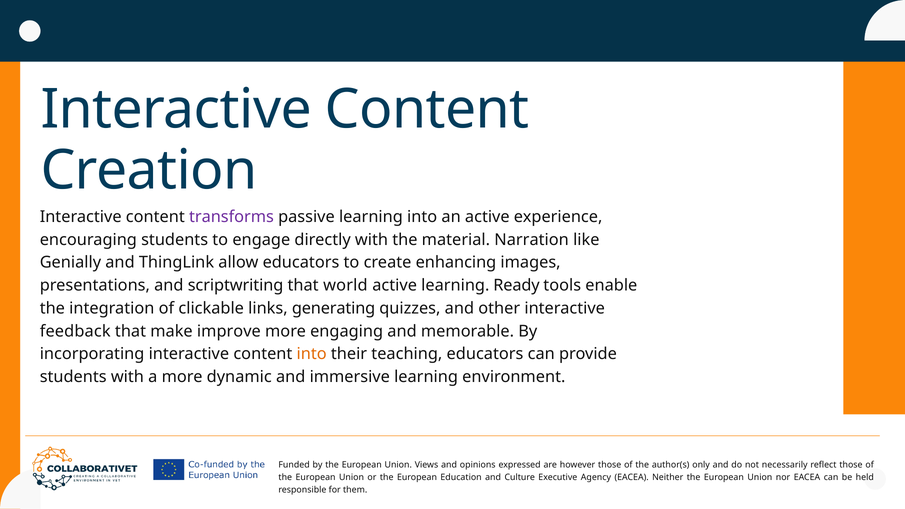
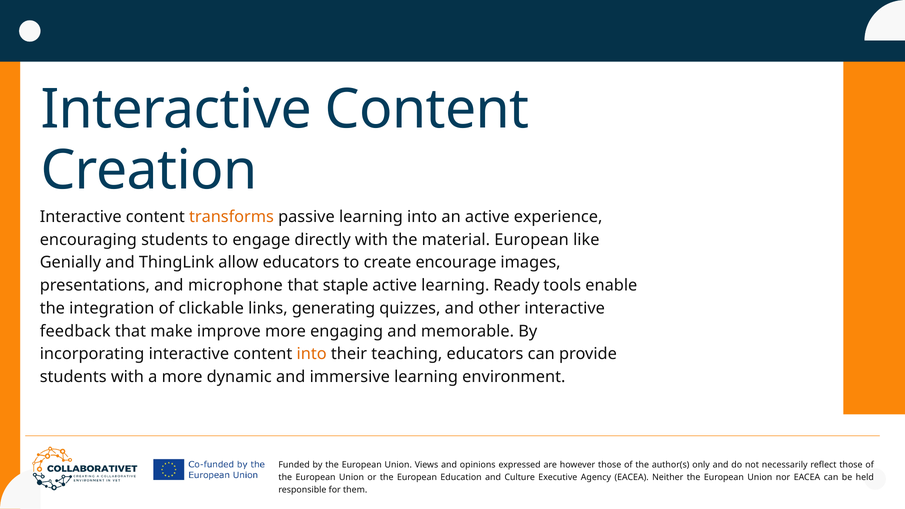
transforms colour: purple -> orange (231, 217)
material Narration: Narration -> European (532, 240)
enhancing: enhancing -> encourage (456, 263)
scriptwriting: scriptwriting -> microphone (235, 285)
world: world -> staple (346, 285)
